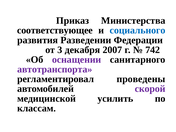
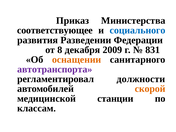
3: 3 -> 8 (60, 50)
2007: 2007 -> 2009 (112, 50)
742: 742 -> 831 (153, 50)
оснащении colour: purple -> orange (77, 60)
проведены: проведены -> должности (141, 79)
скорой colour: purple -> orange (150, 89)
усилить: усилить -> станции (115, 99)
